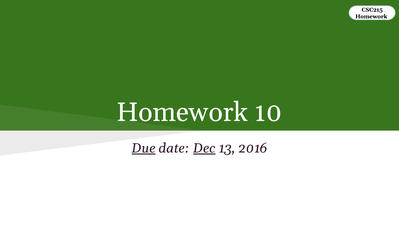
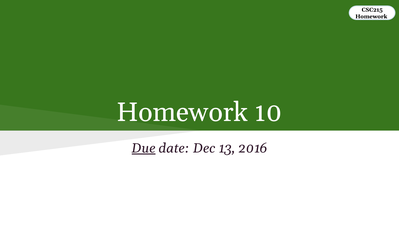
Dec underline: present -> none (204, 148)
